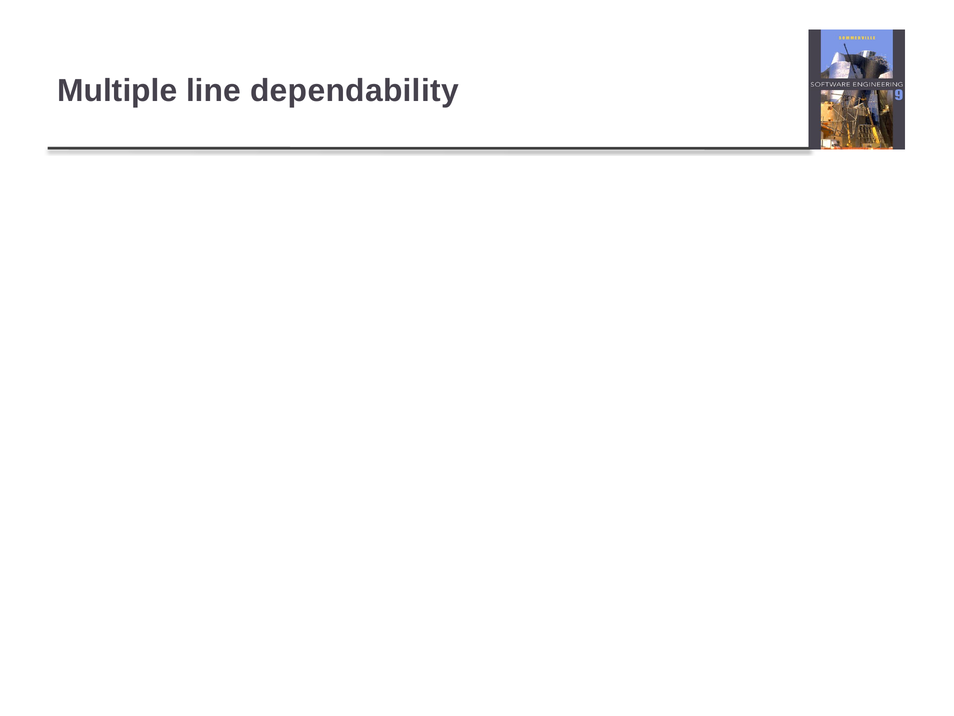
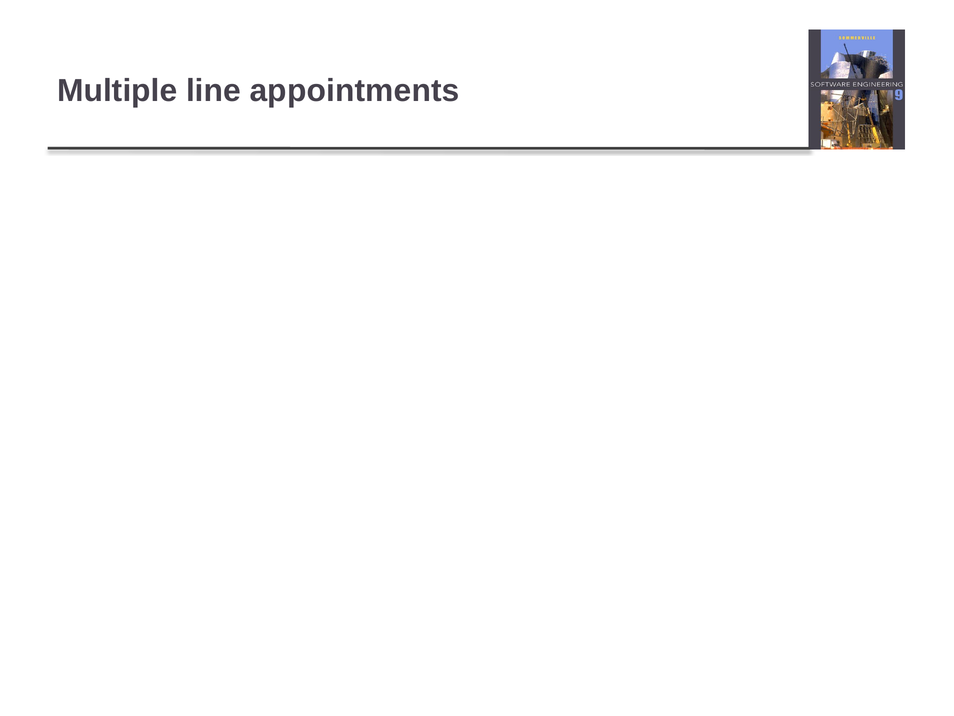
dependability: dependability -> appointments (355, 90)
